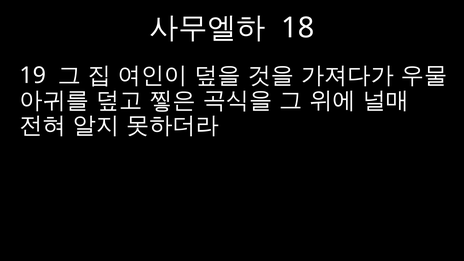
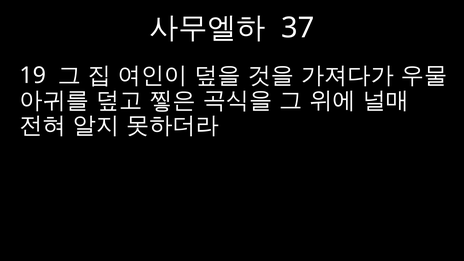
18: 18 -> 37 (298, 28)
